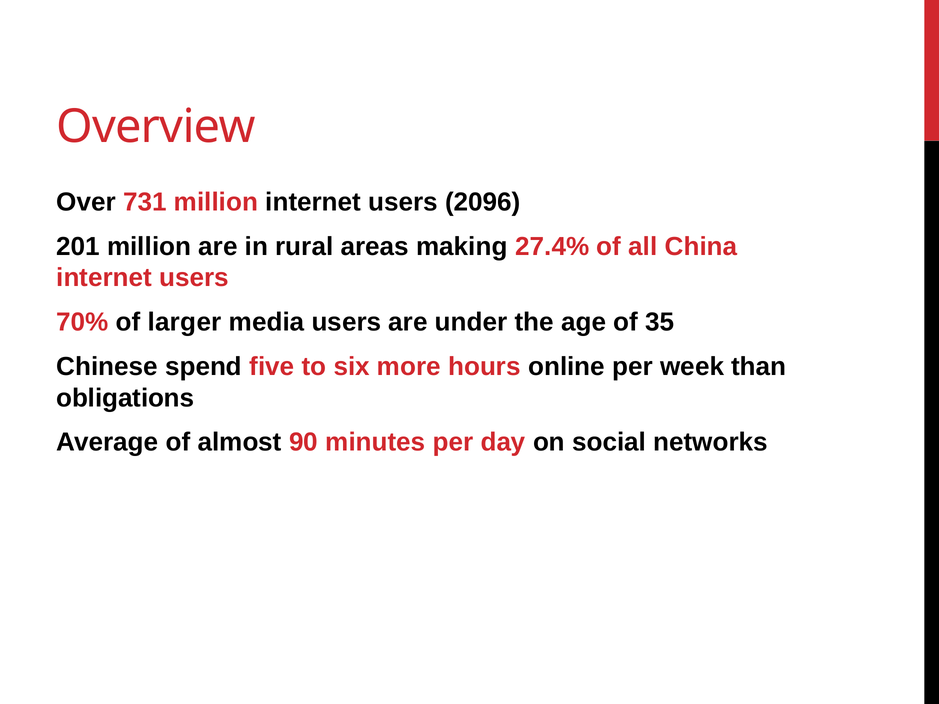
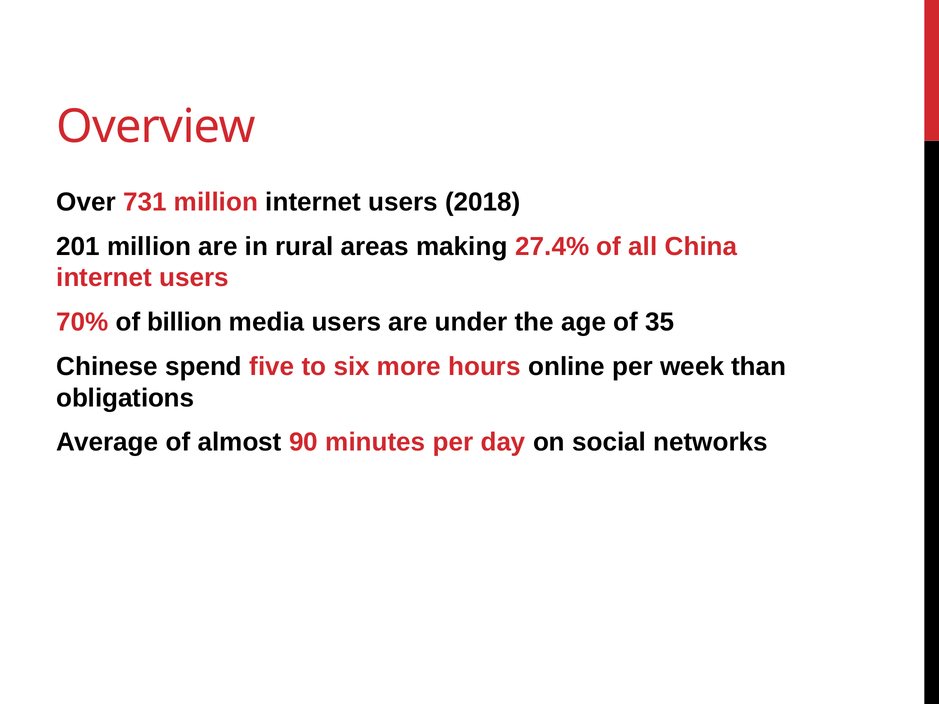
2096: 2096 -> 2018 (483, 202)
larger: larger -> billion (185, 322)
